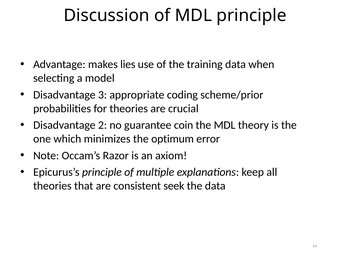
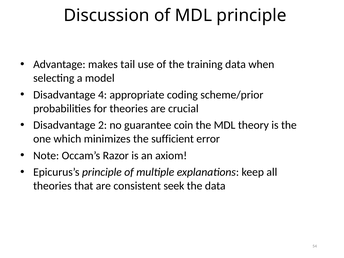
lies: lies -> tail (128, 64)
3: 3 -> 4 (103, 95)
optimum: optimum -> sufficient (173, 139)
